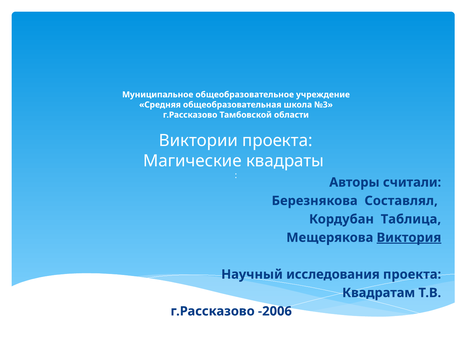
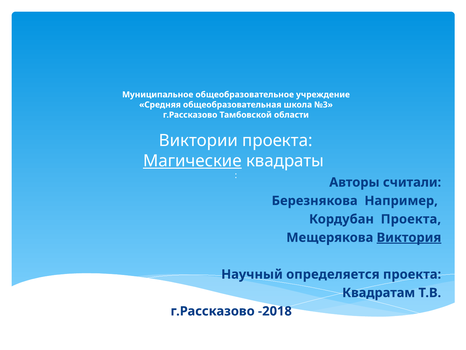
Магические underline: none -> present (192, 161)
Составлял: Составлял -> Например (401, 200)
Кордубан Таблица: Таблица -> Проекта (411, 219)
исследования: исследования -> определяется (333, 274)
-2006: -2006 -> -2018 (275, 311)
